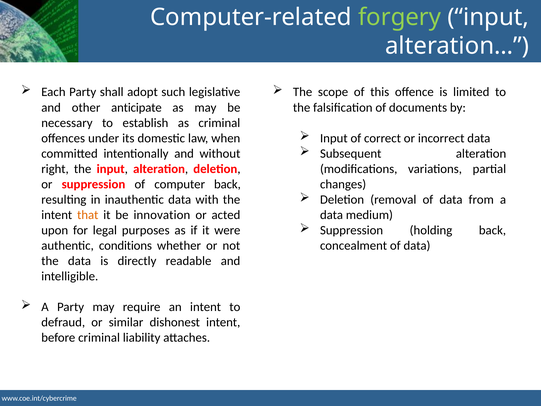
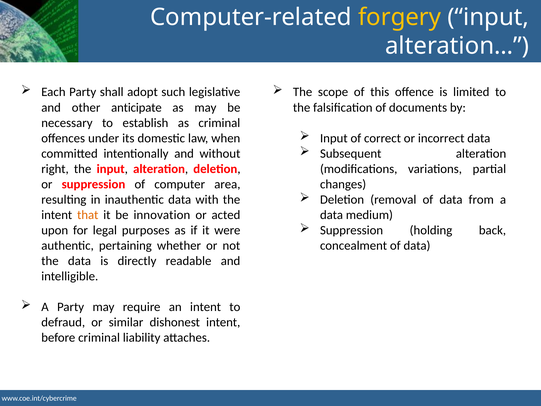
forgery colour: light green -> yellow (400, 17)
computer back: back -> area (227, 184)
conditions: conditions -> pertaining (125, 245)
